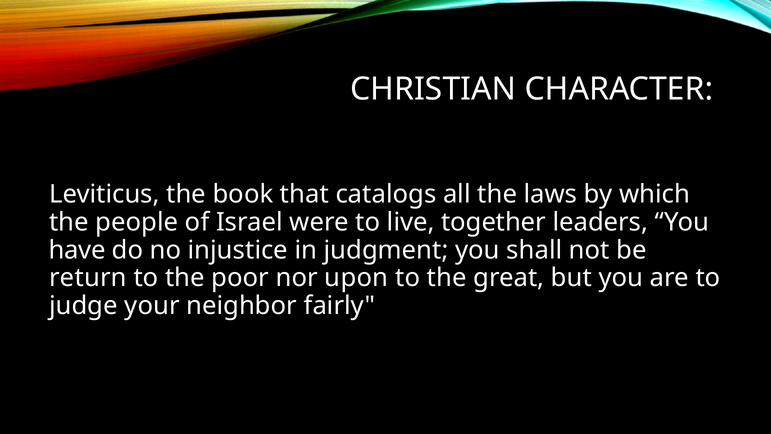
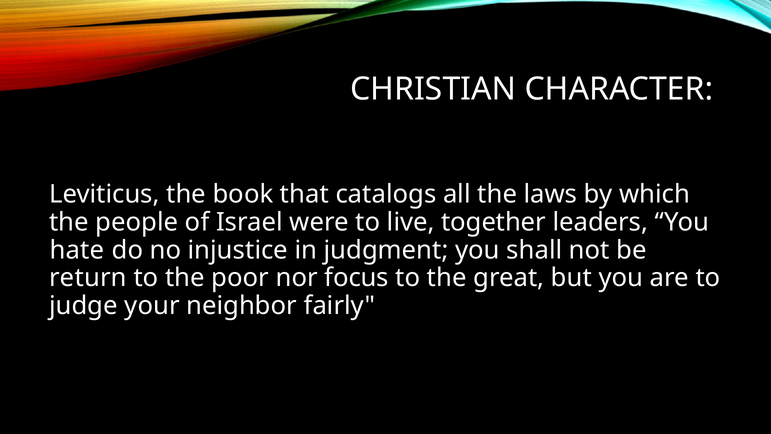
have: have -> hate (77, 250)
upon: upon -> focus (357, 278)
